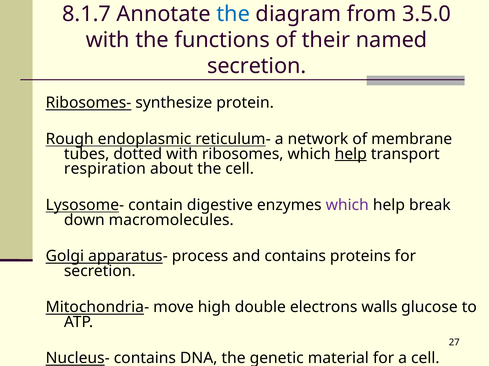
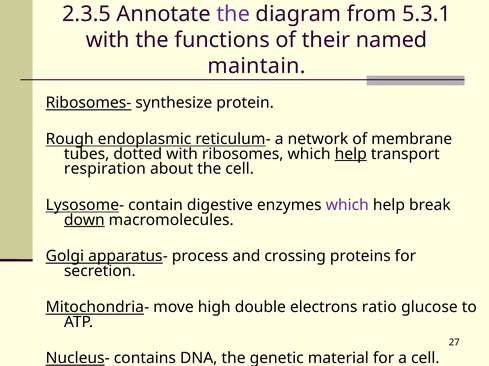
8.1.7: 8.1.7 -> 2.3.5 (87, 14)
the colour: blue -> purple (233, 14)
3.5.0: 3.5.0 -> 5.3.1 (427, 14)
secretion: secretion -> maintain (257, 66)
down underline: none -> present (84, 220)
and contains: contains -> crossing (295, 257)
walls: walls -> ratio (379, 308)
